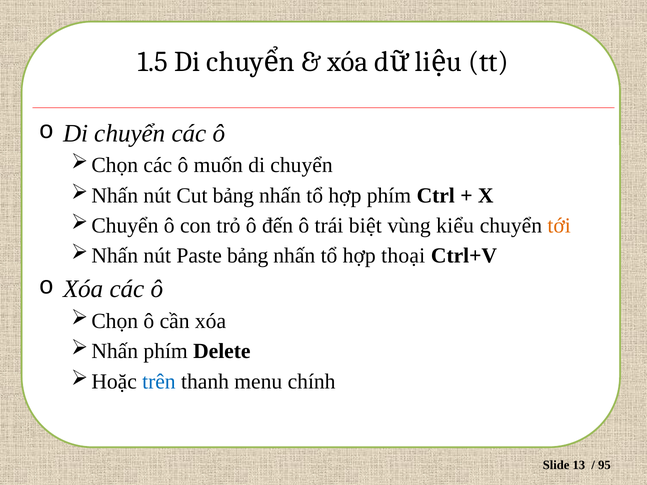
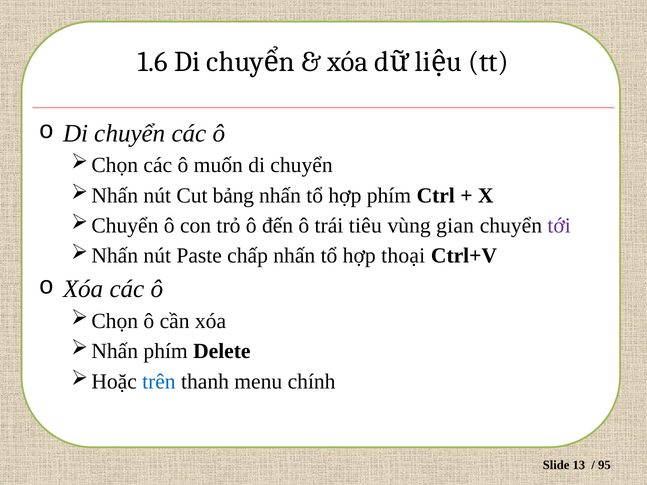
1.5: 1.5 -> 1.6 (153, 62)
biệt: biệt -> tiêu (365, 226)
kiểu: kiểu -> gian (455, 226)
tới colour: orange -> purple (559, 226)
Paste bảng: bảng -> chấp (248, 256)
